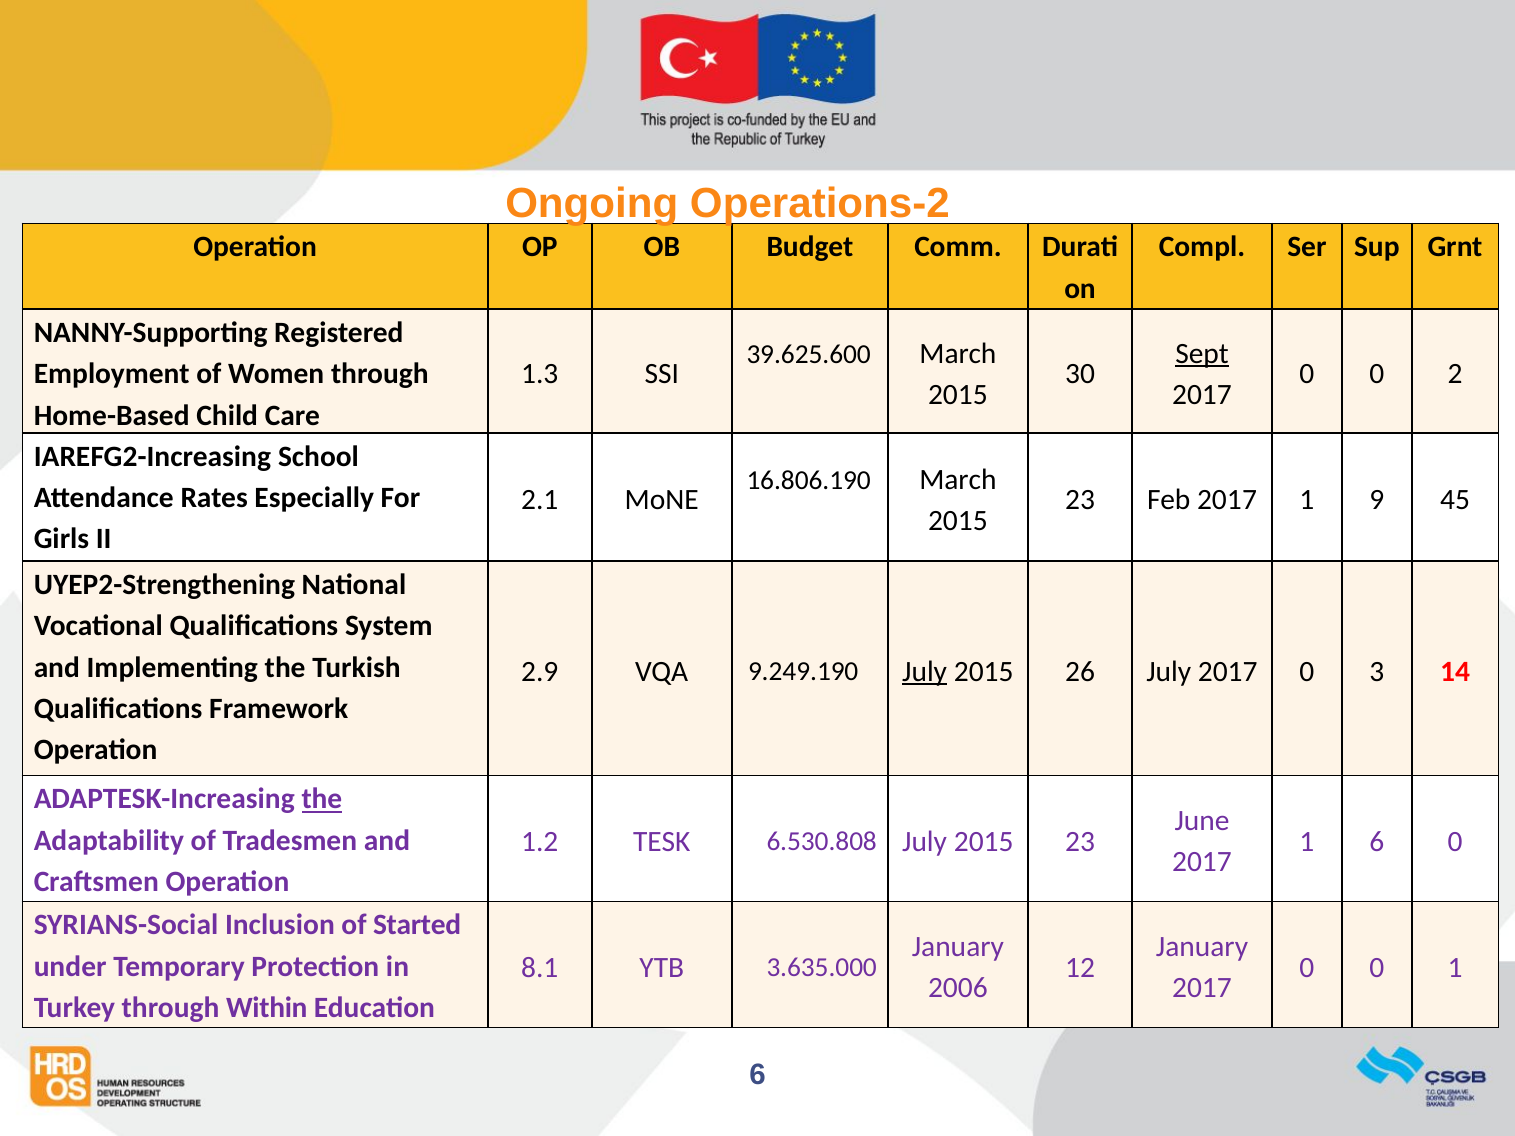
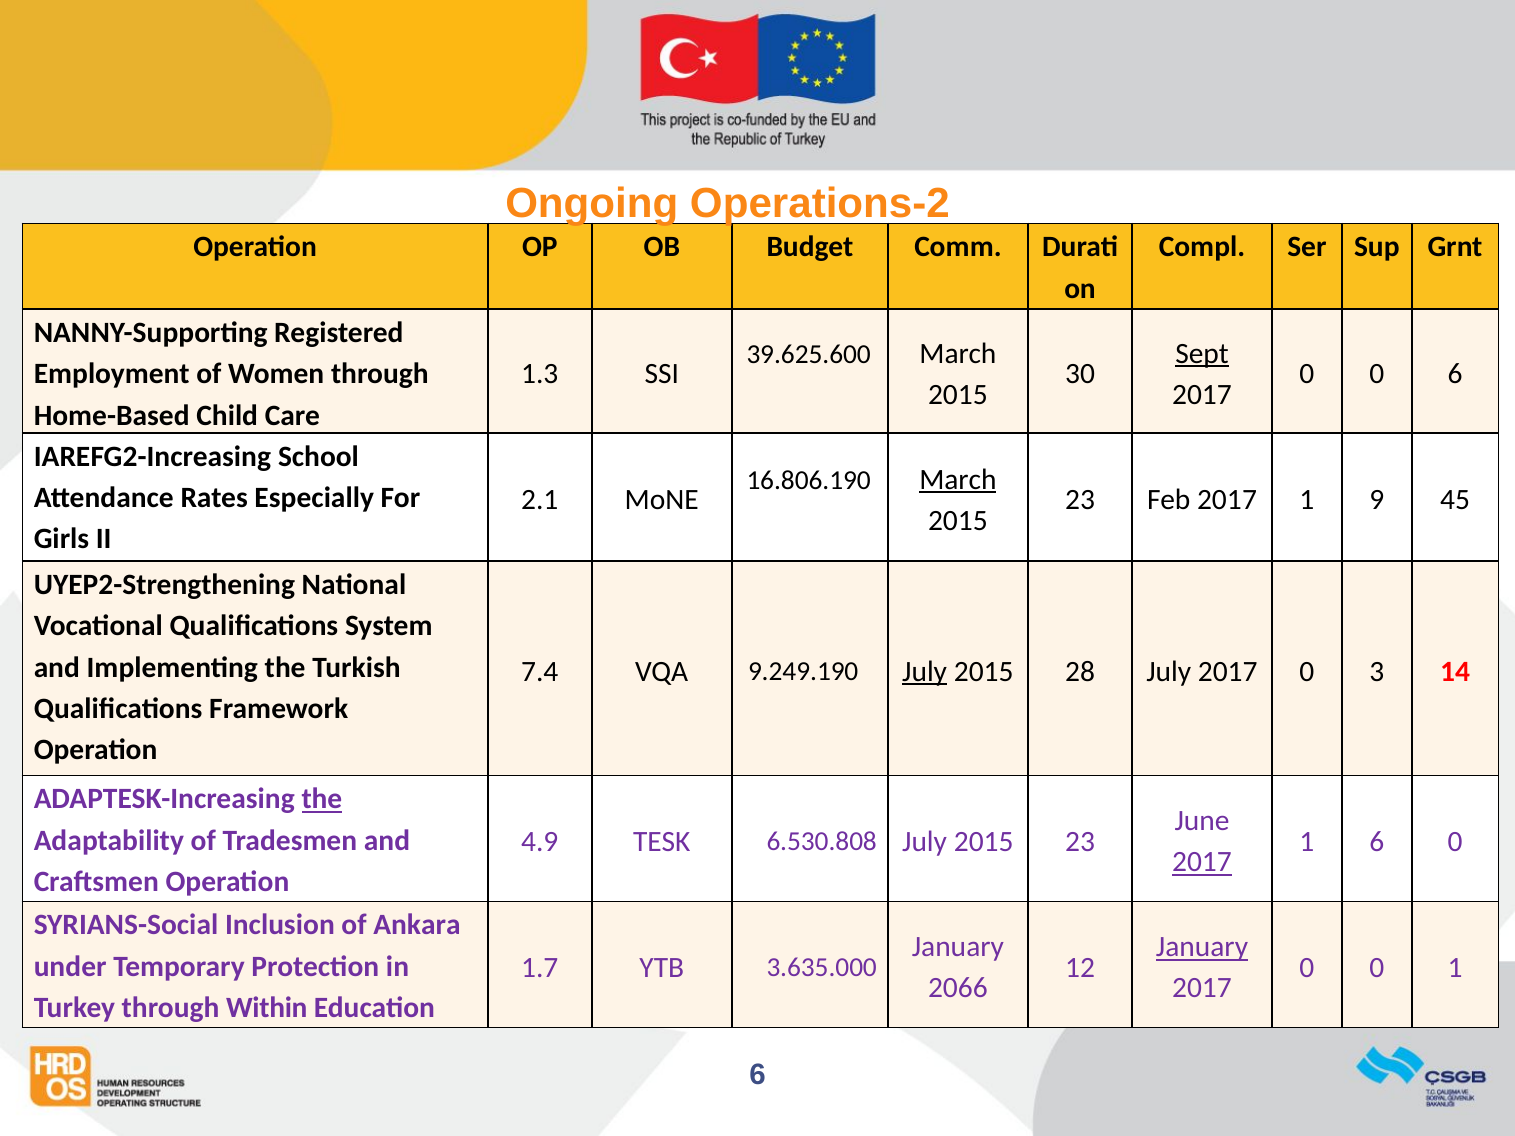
0 2: 2 -> 6 (1455, 374)
March underline: none -> present (958, 480)
2.9: 2.9 -> 7.4 (540, 672)
26: 26 -> 28 (1080, 672)
1.2: 1.2 -> 4.9 (540, 842)
2017 underline: none -> present (1202, 862)
Started: Started -> Ankara (417, 925)
January underline: none -> present (1202, 947)
8.1: 8.1 -> 1.7 (540, 968)
2006: 2006 -> 2066 (958, 988)
